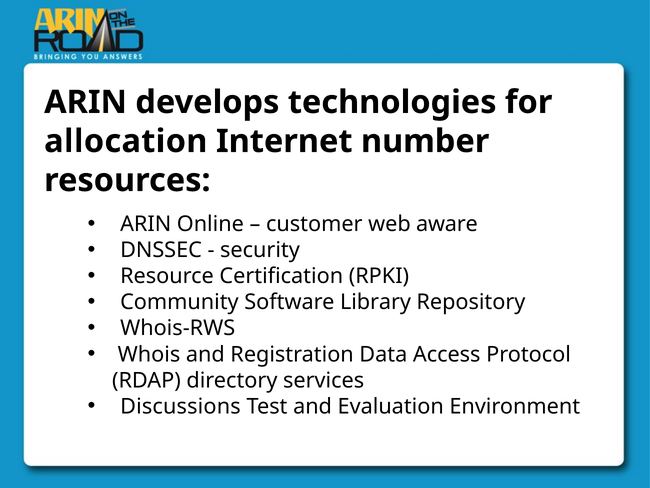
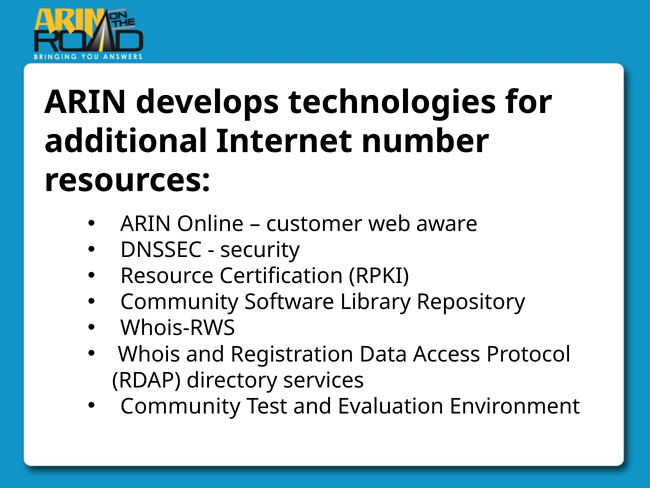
allocation: allocation -> additional (126, 141)
Discussions: Discussions -> Community (180, 406)
